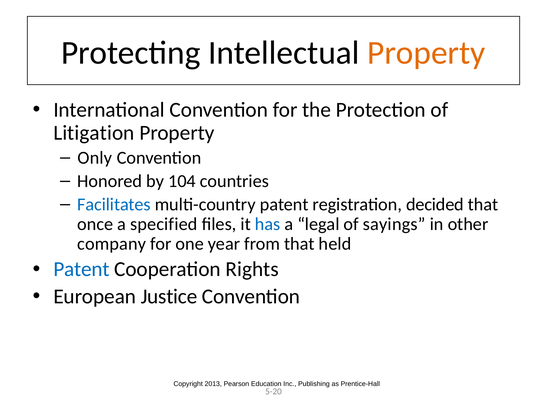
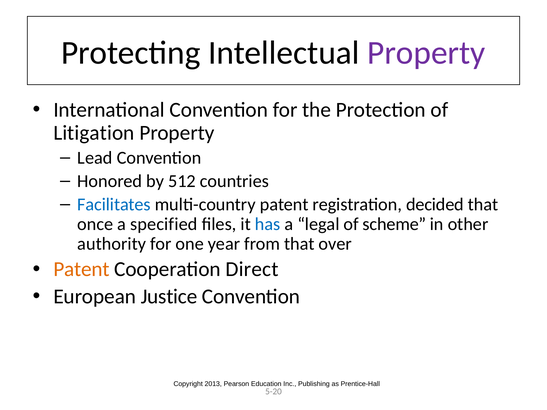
Property colour: orange -> purple (426, 53)
Only: Only -> Lead (95, 158)
104: 104 -> 512 (182, 181)
sayings: sayings -> scheme (394, 224)
company: company -> authority (112, 244)
held: held -> over (335, 244)
Patent colour: blue -> orange (81, 269)
Rights: Rights -> Direct (252, 269)
